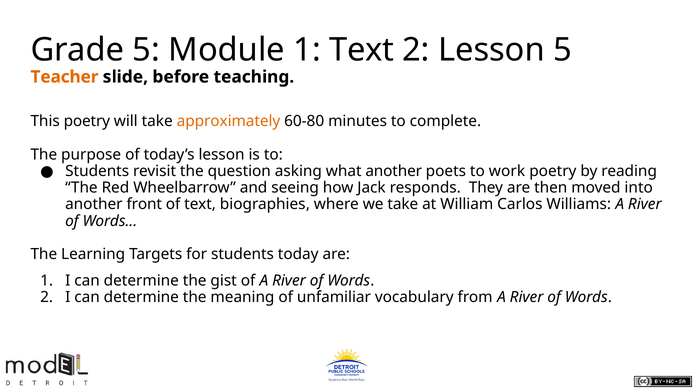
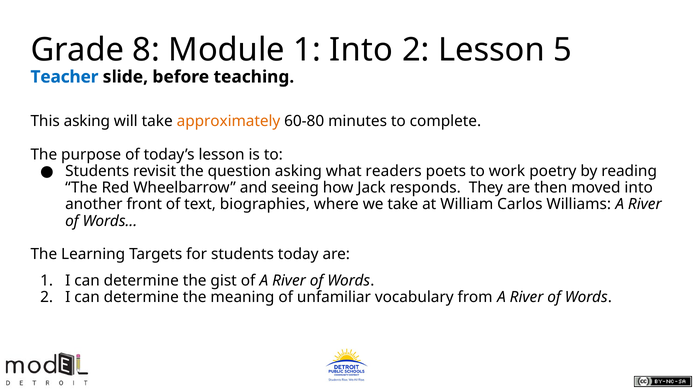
Grade 5: 5 -> 8 (146, 50)
1 Text: Text -> Into (361, 50)
Teacher colour: orange -> blue (64, 77)
This poetry: poetry -> asking (87, 121)
what another: another -> readers (394, 171)
